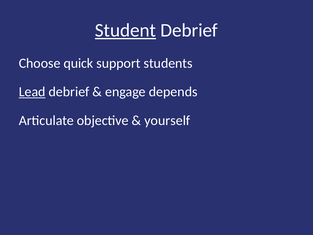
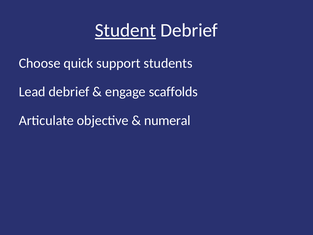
Lead underline: present -> none (32, 92)
depends: depends -> scaffolds (173, 92)
yourself: yourself -> numeral (167, 120)
